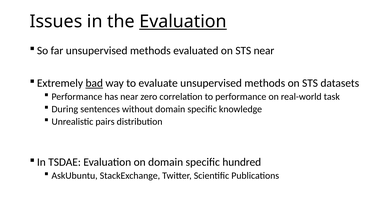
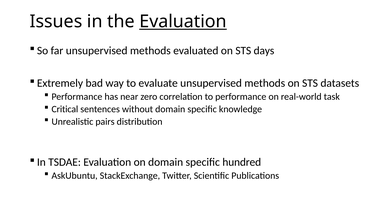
STS near: near -> days (264, 51)
bad underline: present -> none (94, 83)
During: During -> Critical (65, 109)
